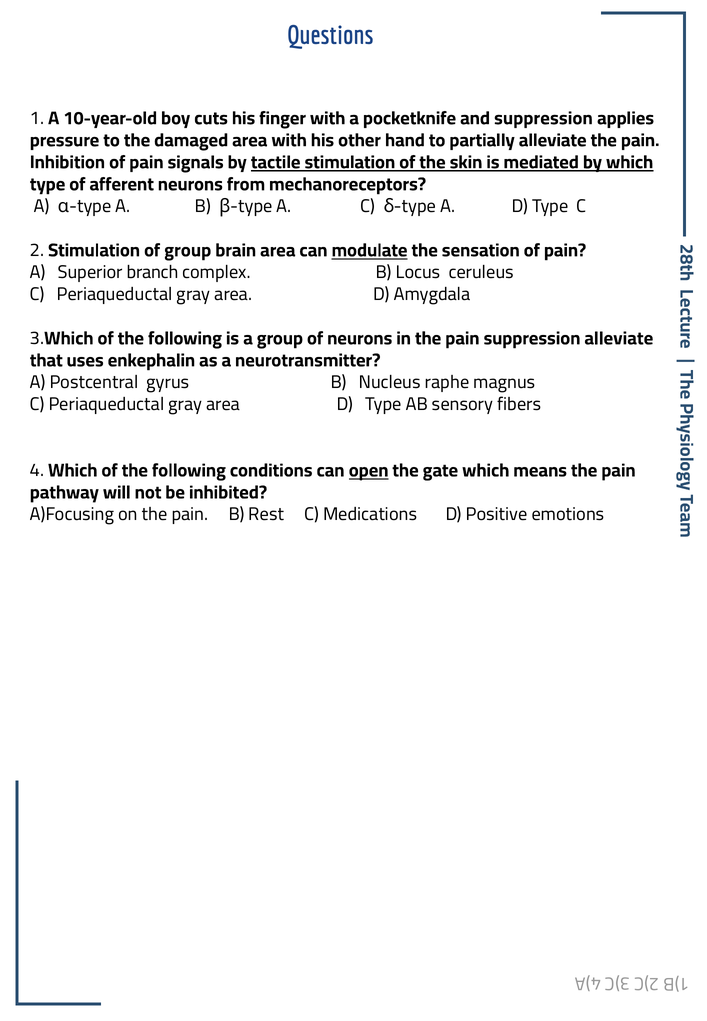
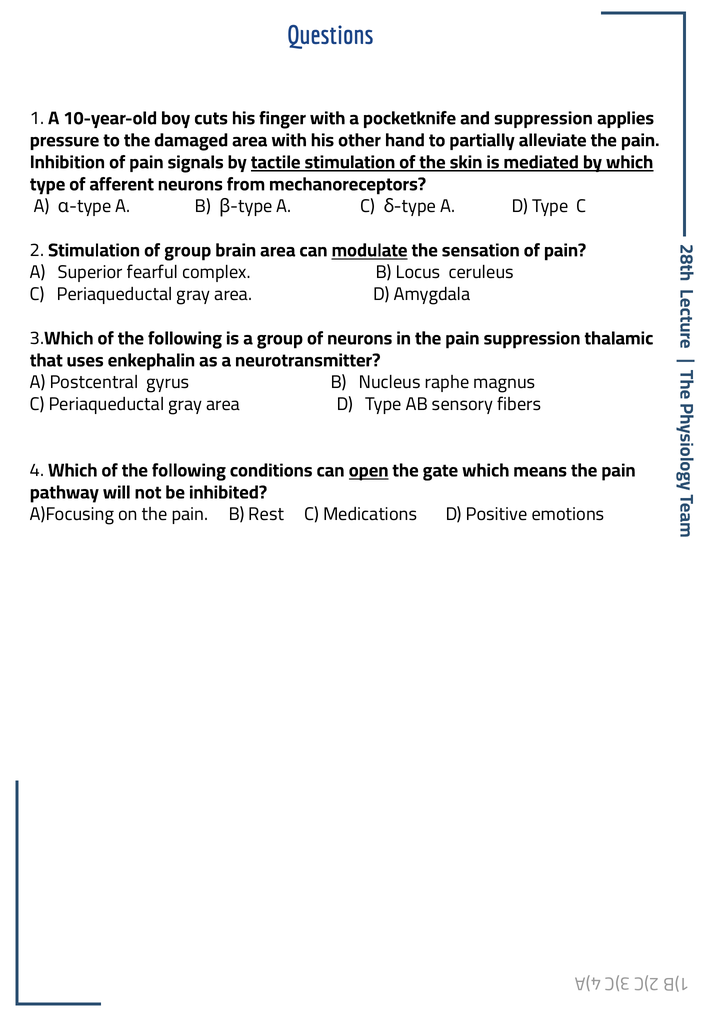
branch: branch -> fearful (153, 272)
suppression alleviate: alleviate -> thalamic (619, 338)
